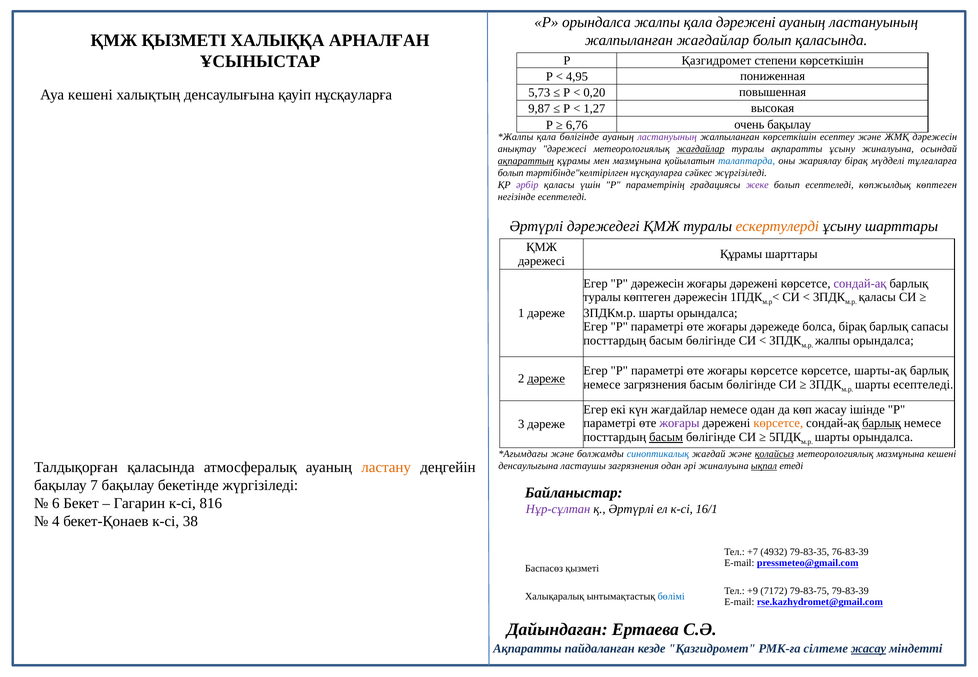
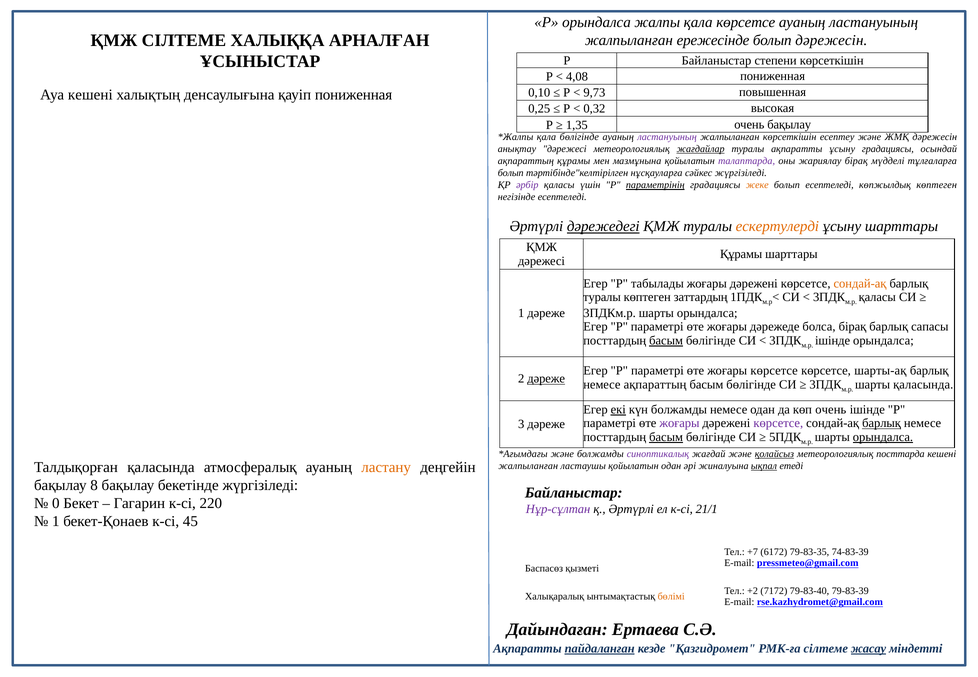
қала дәрежені: дәрежені -> көрсетсе (746, 22)
ҚМЖ ҚЫЗМЕТІ: ҚЫЗМЕТІ -> СІЛТЕМЕ (184, 40)
жалпыланған жағдайлар: жағдайлар -> ережесінде (713, 40)
болып қаласында: қаласында -> дәрежесін (831, 40)
Р Қазгидромет: Қазгидромет -> Байланыстар (716, 60)
4,95: 4,95 -> 4,08 (577, 77)
5,73: 5,73 -> 0,10 (539, 93)
0,20: 0,20 -> 9,73 (594, 93)
қауіп нұсқауларға: нұсқауларға -> пониженная (354, 95)
9,87: 9,87 -> 0,25 (539, 109)
1,27: 1,27 -> 0,32 (594, 109)
6,76: 6,76 -> 1,35 (577, 125)
ұсыну жиналуына: жиналуына -> градациясы (888, 149)
ақпараттың underline: present -> none (526, 161)
талаптарда colour: blue -> purple (747, 161)
параметрінің underline: none -> present (655, 185)
жеке colour: purple -> orange (757, 185)
дәрежедегі underline: none -> present (603, 226)
Р дәрежесін: дәрежесін -> табылады (657, 283)
сондай-ақ colour: purple -> orange (860, 283)
көптеген дәрежесін: дәрежесін -> заттардың (701, 297)
басым underline: none -> present (666, 341)
жалпы: жалпы -> ішінде (833, 341)
немесе загрязнения: загрязнения -> ақпараттың (655, 385)
шарты есептеледі: есептеледі -> қаласында (923, 385)
екі underline: none -> present (618, 410)
күн жағдайлар: жағдайлар -> болжамды (679, 410)
көп жасау: жасау -> очень (831, 410)
көрсетсе colour: orange -> purple (778, 423)
орындалса underline: none -> present (883, 437)
синоптикалық colour: blue -> purple (658, 454)
метеорологиялық мазмұнына: мазмұнына -> посттарда (900, 454)
денсаулығына: денсаулығына -> жалпыланған (528, 466)
ластаушы загрязнения: загрязнения -> қойылатын (633, 466)
7: 7 -> 8 (94, 485)
6: 6 -> 0 (56, 503)
816: 816 -> 220 (211, 503)
16/1: 16/1 -> 21/1 (707, 509)
4: 4 -> 1 (56, 522)
38: 38 -> 45 (190, 522)
4932: 4932 -> 6172 (774, 552)
76-83-39: 76-83-39 -> 74-83-39 (850, 552)
+9: +9 -> +2 (753, 591)
79-83-75: 79-83-75 -> 79-83-40 (810, 591)
бөлімі colour: blue -> orange (671, 597)
пайдаланған underline: none -> present (600, 649)
